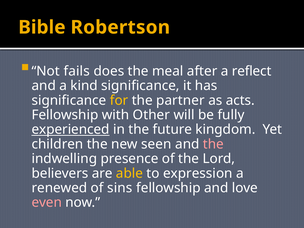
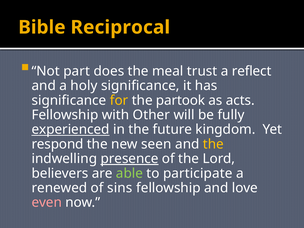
Robertson: Robertson -> Reciprocal (120, 27)
fails: fails -> part (77, 71)
after: after -> trust (202, 71)
kind: kind -> holy (84, 86)
partner: partner -> partook (181, 100)
children: children -> respond (58, 144)
the colour: pink -> yellow (213, 144)
presence underline: none -> present (130, 159)
able colour: yellow -> light green (129, 173)
expression: expression -> participate (198, 173)
